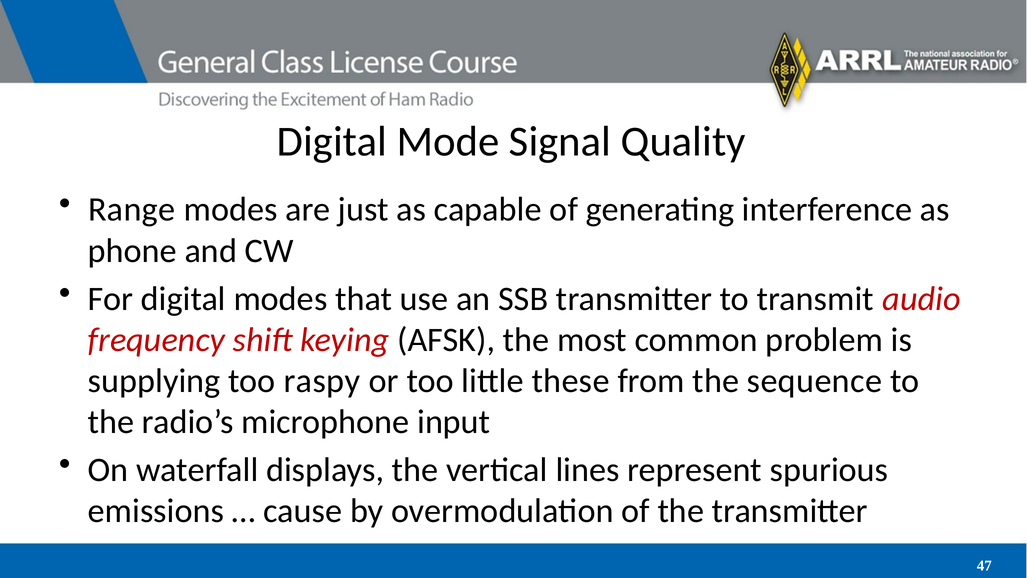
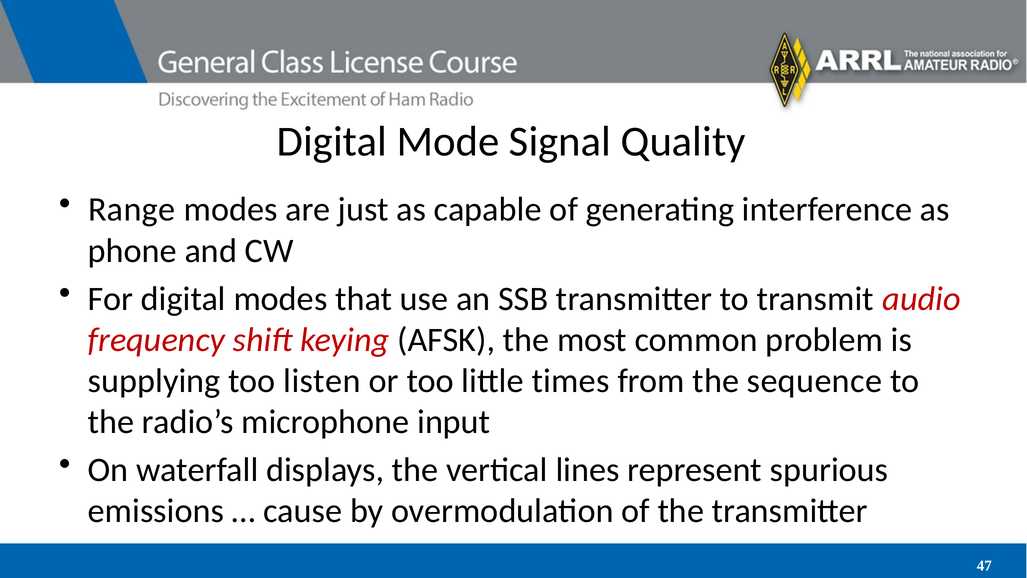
raspy: raspy -> listen (322, 381)
these: these -> times (571, 381)
